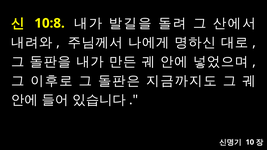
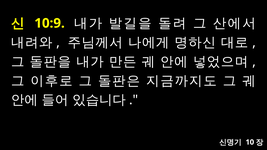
10:8: 10:8 -> 10:9 (50, 23)
